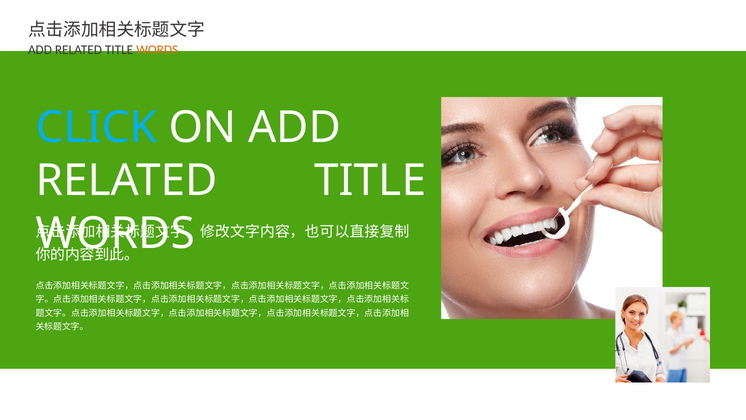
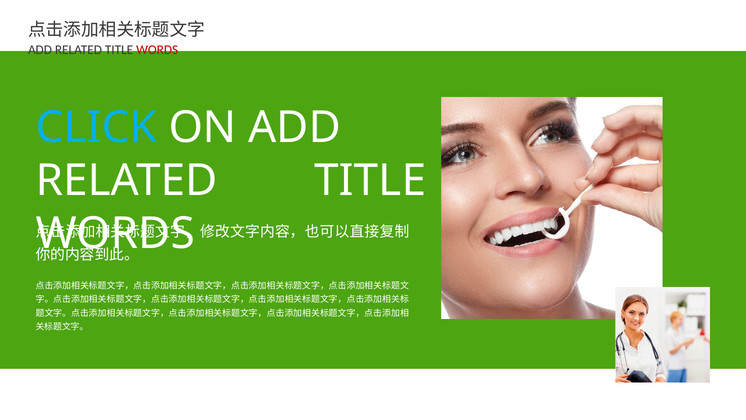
WORDS colour: orange -> red (157, 50)
